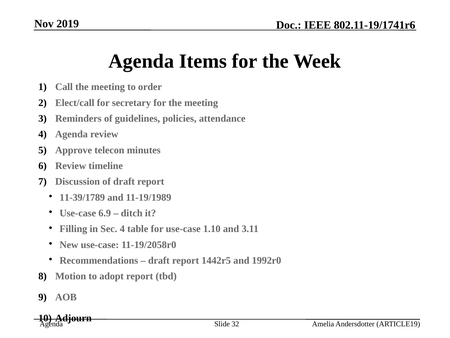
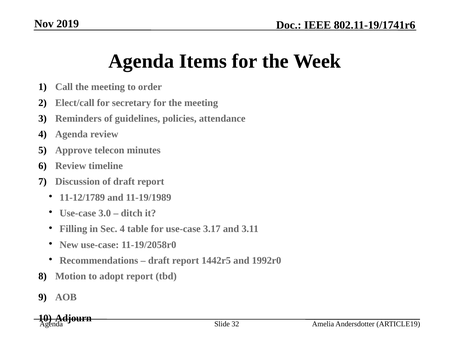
11-39/1789: 11-39/1789 -> 11-12/1789 (82, 197)
6.9: 6.9 -> 3.0 (105, 213)
1.10: 1.10 -> 3.17 (212, 229)
